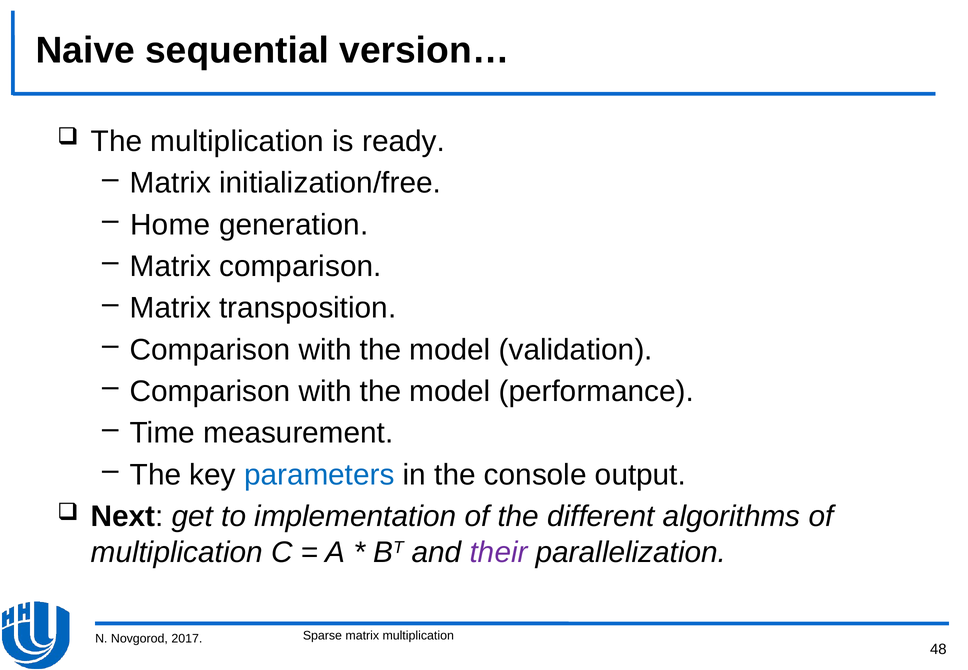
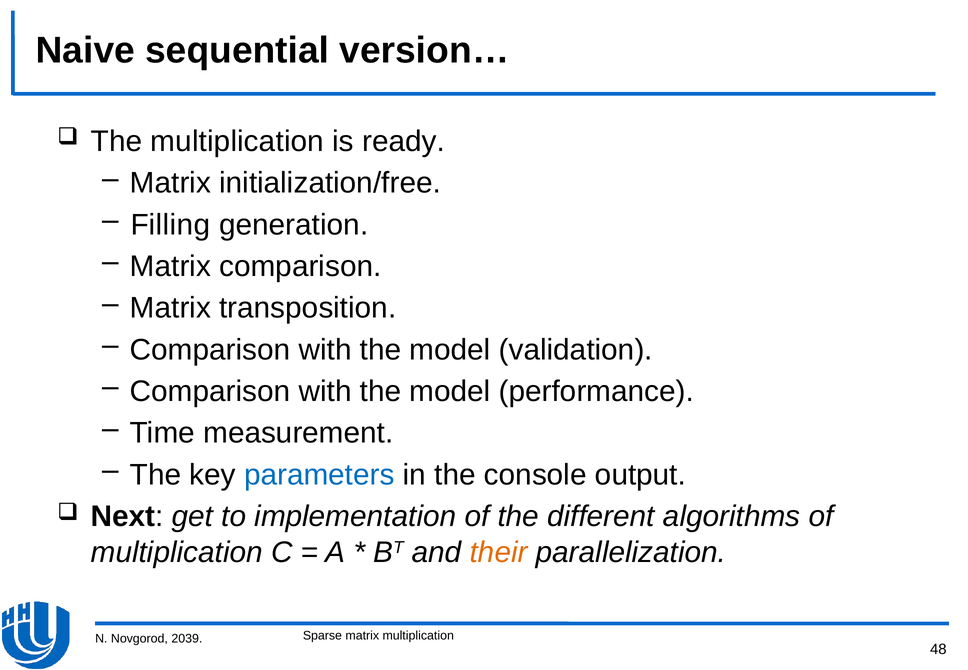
Home: Home -> Filling (170, 225)
their colour: purple -> orange (499, 552)
2017: 2017 -> 2039 (187, 639)
